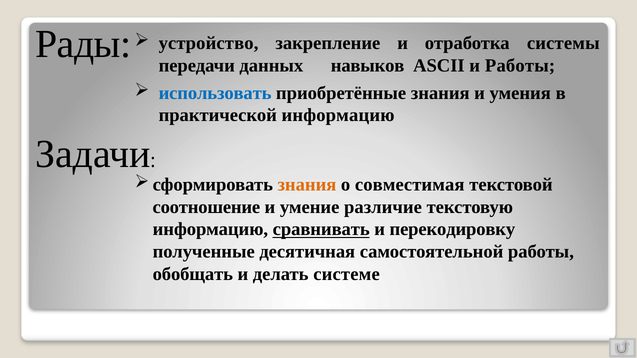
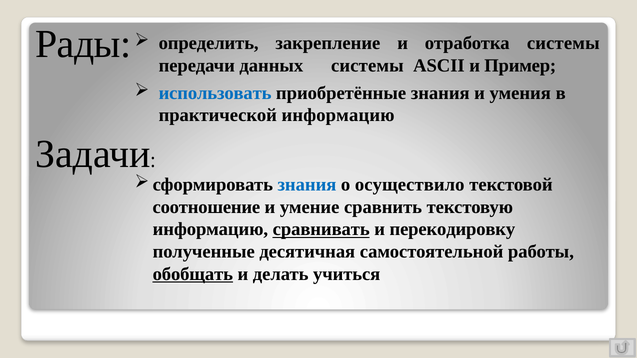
устройство: устройство -> определить (209, 43)
данных навыков: навыков -> системы (367, 65)
и Работы: Работы -> Пример (520, 65)
знания colour: orange -> blue (307, 185)
совместимая: совместимая -> осуществило (410, 185)
различие: различие -> сравнить (383, 207)
обобщать underline: none -> present (193, 274)
системе: системе -> учиться (347, 274)
